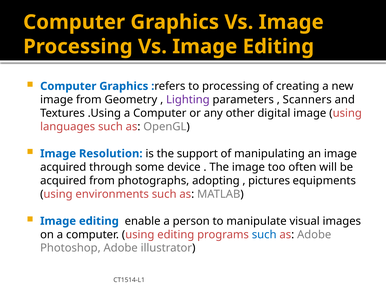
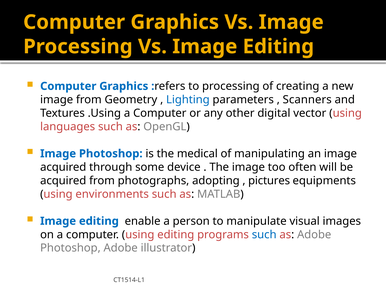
Lighting colour: purple -> blue (188, 100)
digital image: image -> vector (310, 113)
Image Resolution: Resolution -> Photoshop (111, 154)
support: support -> medical (197, 154)
